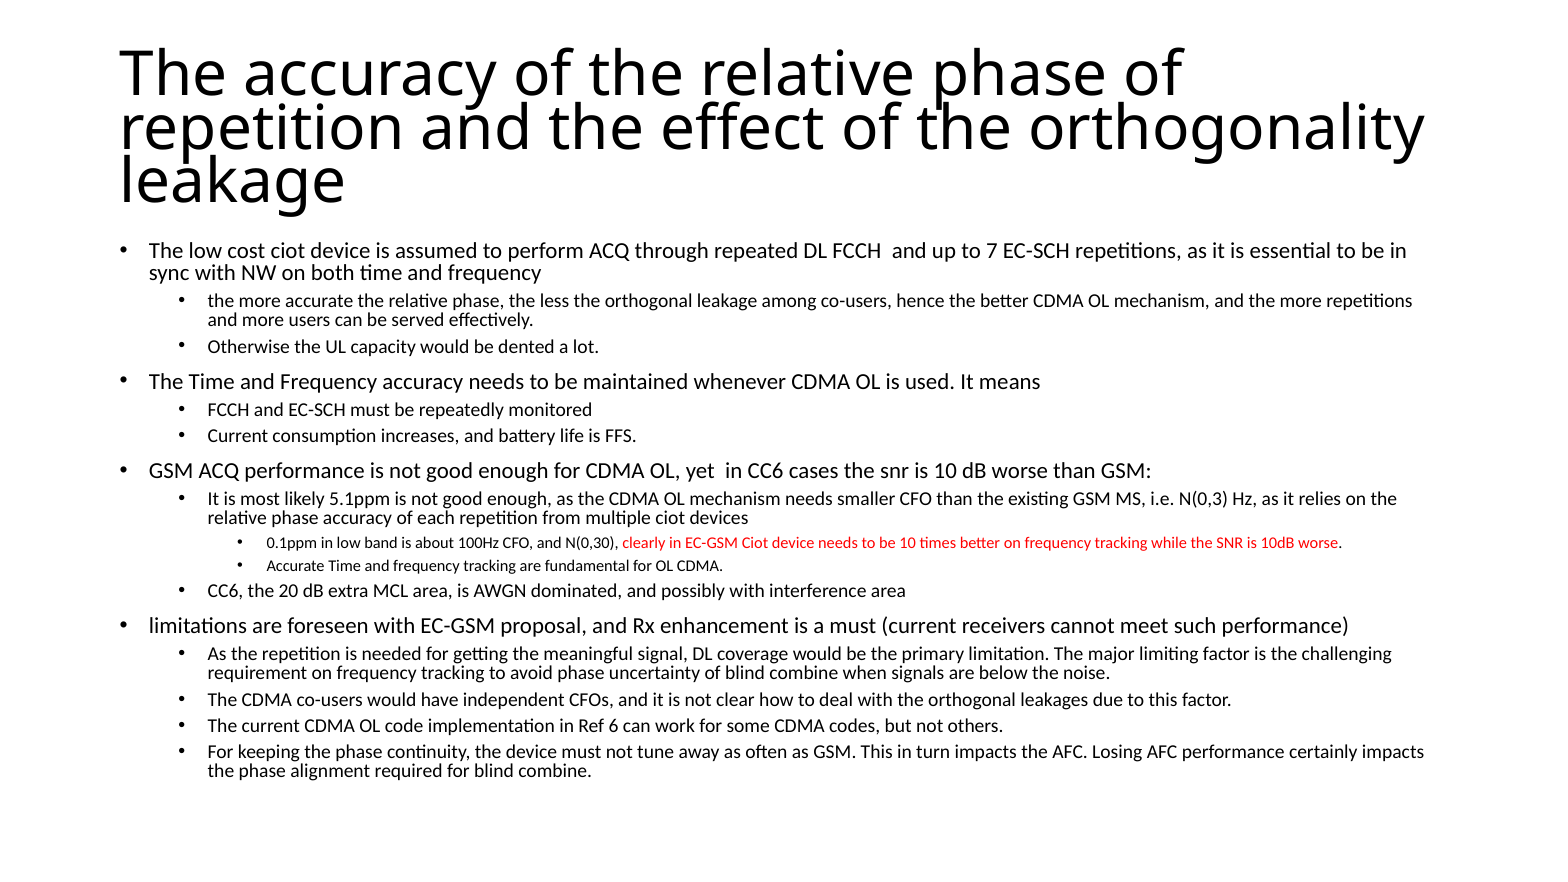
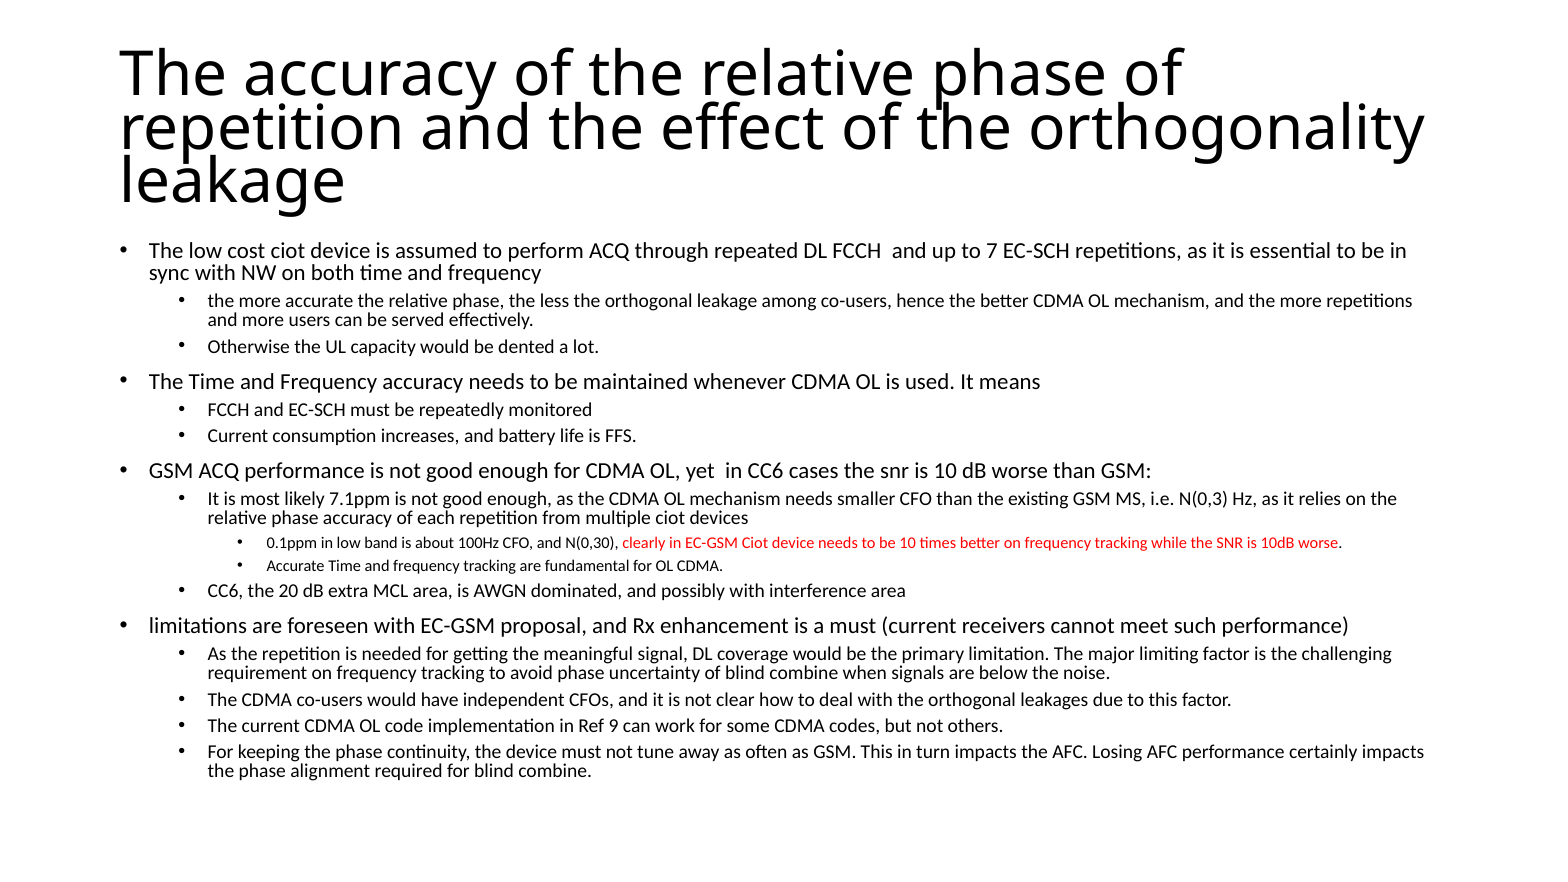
5.1ppm: 5.1ppm -> 7.1ppm (360, 499)
6: 6 -> 9 (614, 726)
